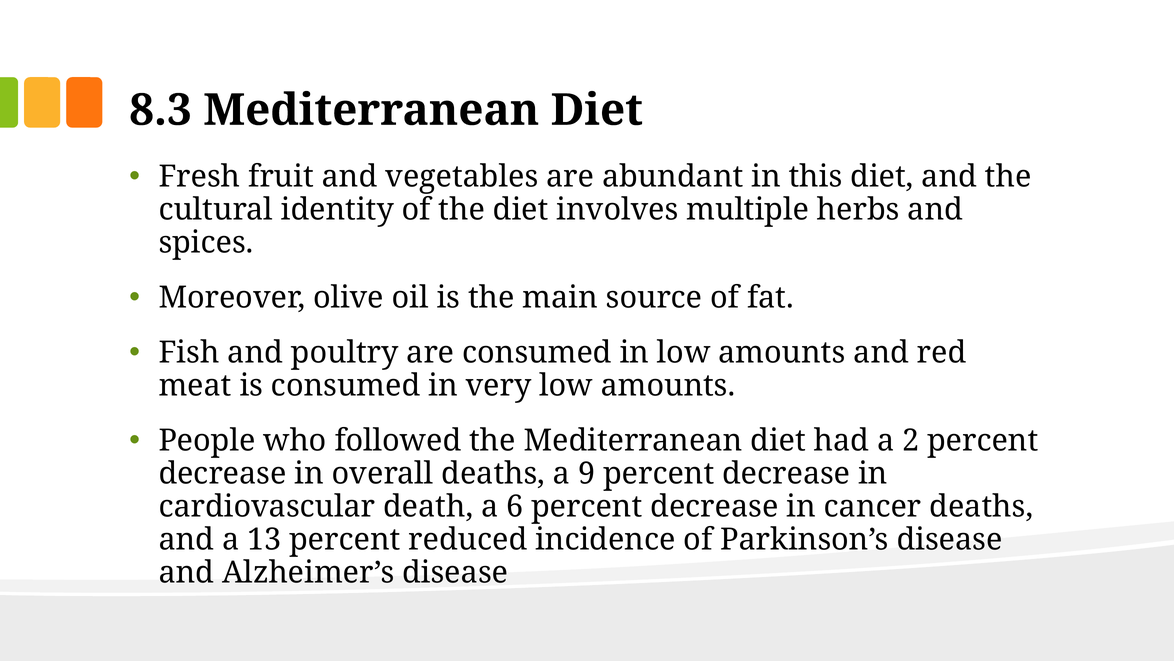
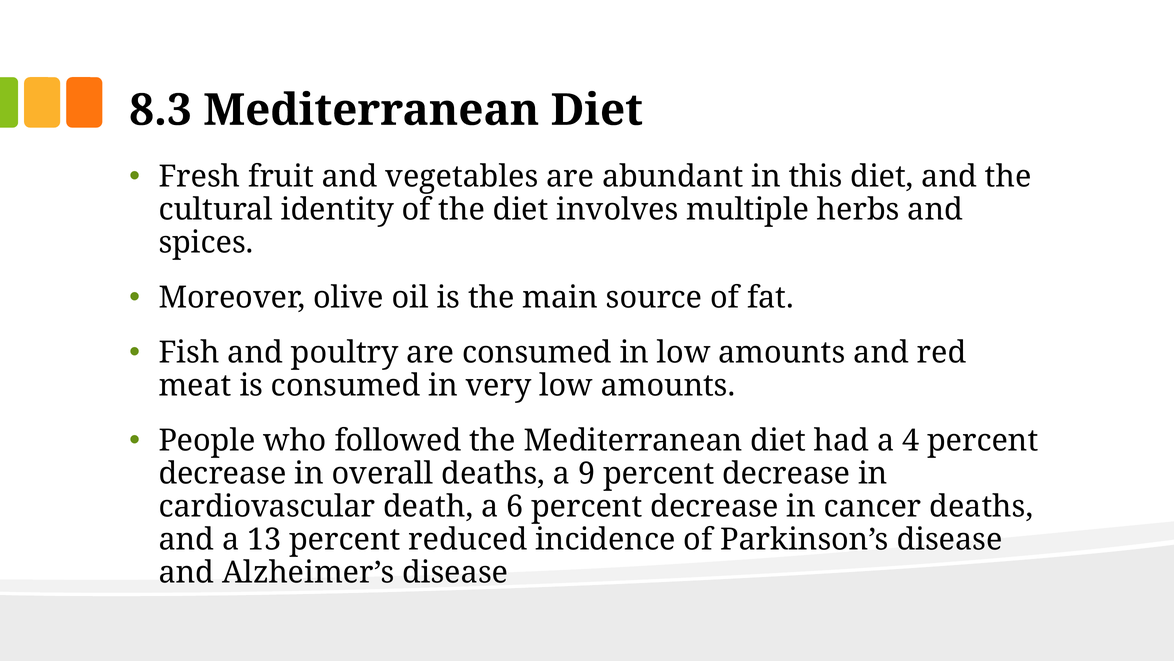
2: 2 -> 4 (911, 440)
